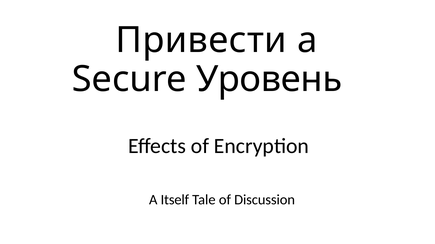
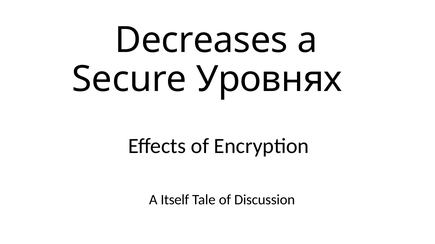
Привести: Привести -> Decreases (201, 40)
Уровень: Уровень -> Уровнях (269, 79)
